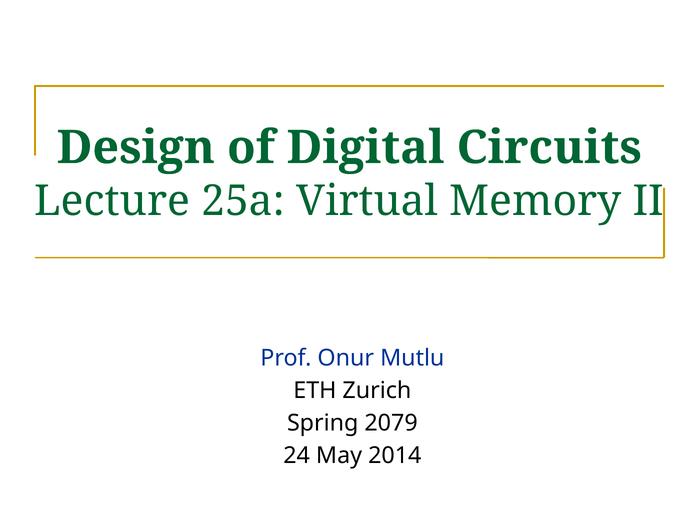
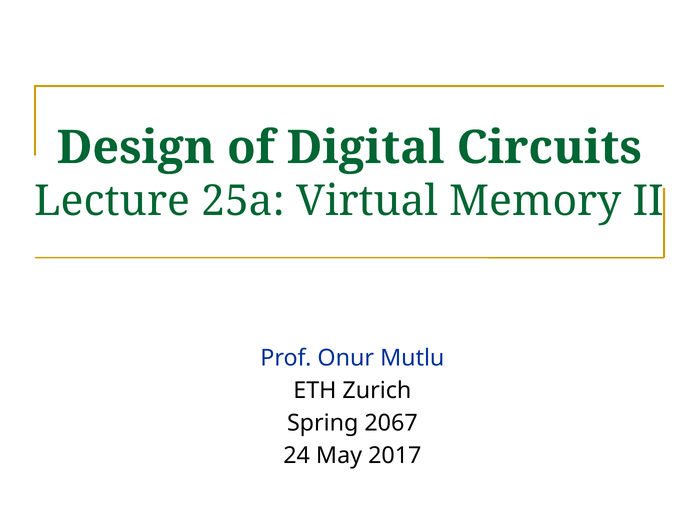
2079: 2079 -> 2067 (391, 423)
2014: 2014 -> 2017 (395, 456)
